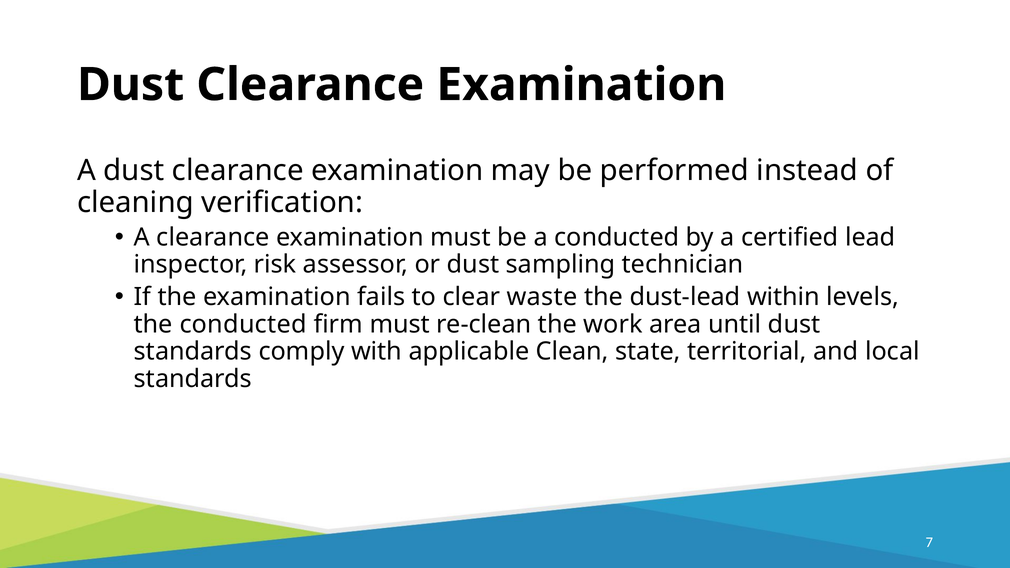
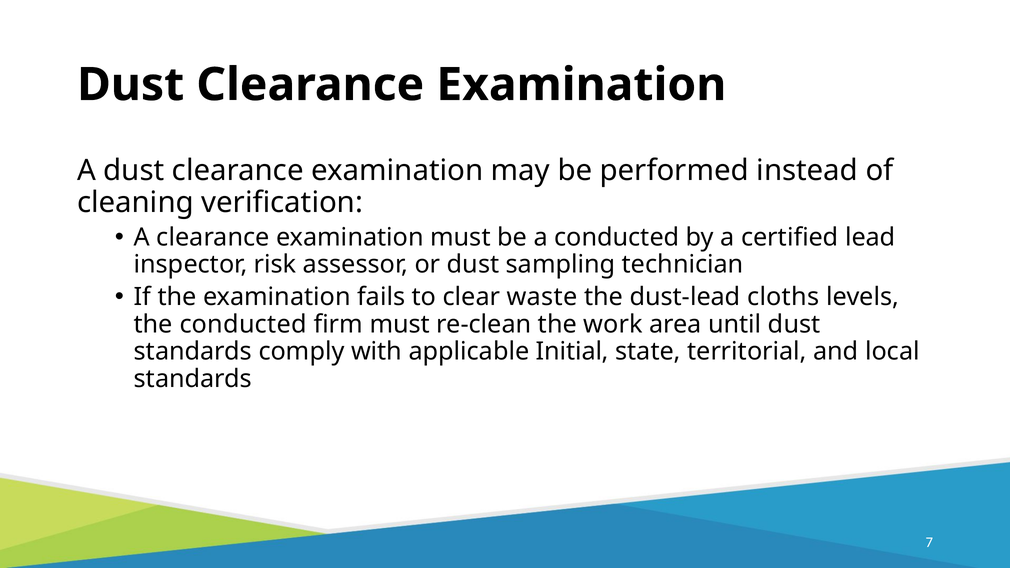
within: within -> cloths (783, 297)
Clean: Clean -> Initial (572, 352)
